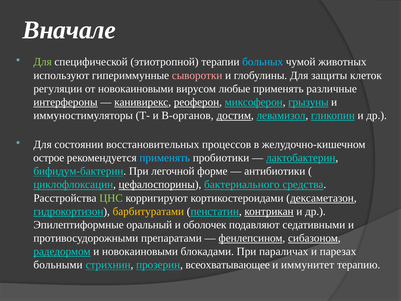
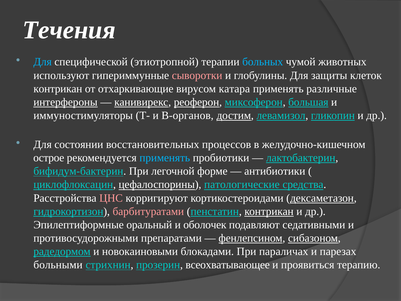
Вначале: Вначале -> Течения (69, 30)
Для colour: light green -> light blue (43, 62)
регуляции: регуляции -> контрикан (58, 89)
от новокаиновыми: новокаиновыми -> отхаркивающие (136, 89)
любые: любые -> катара (234, 89)
грызуны: грызуны -> большая (308, 102)
бактериального: бактериального -> патологические (242, 184)
ЦНС colour: light green -> pink (111, 198)
барбитуратами colour: yellow -> pink (148, 211)
иммунитет: иммунитет -> проявиться (308, 265)
